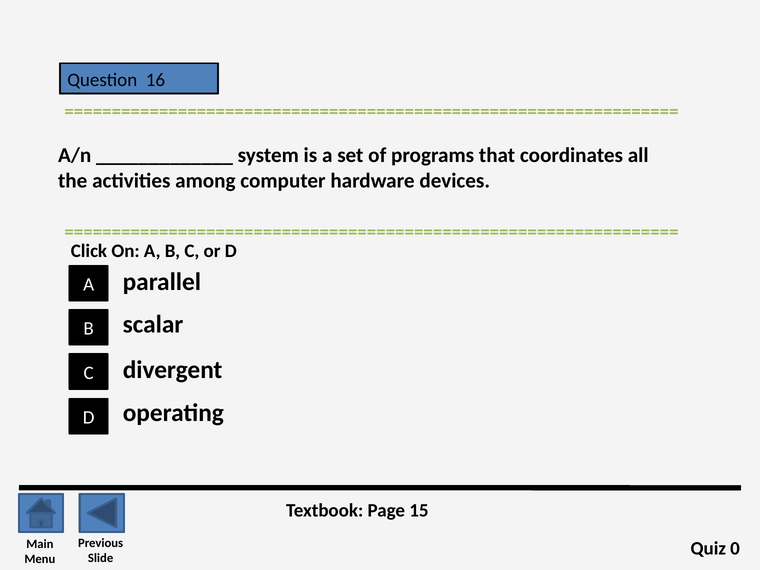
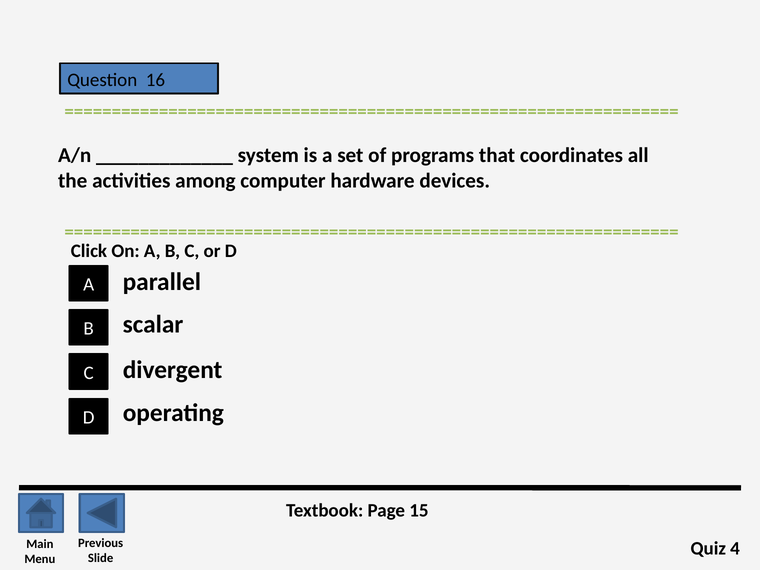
0: 0 -> 4 (735, 548)
